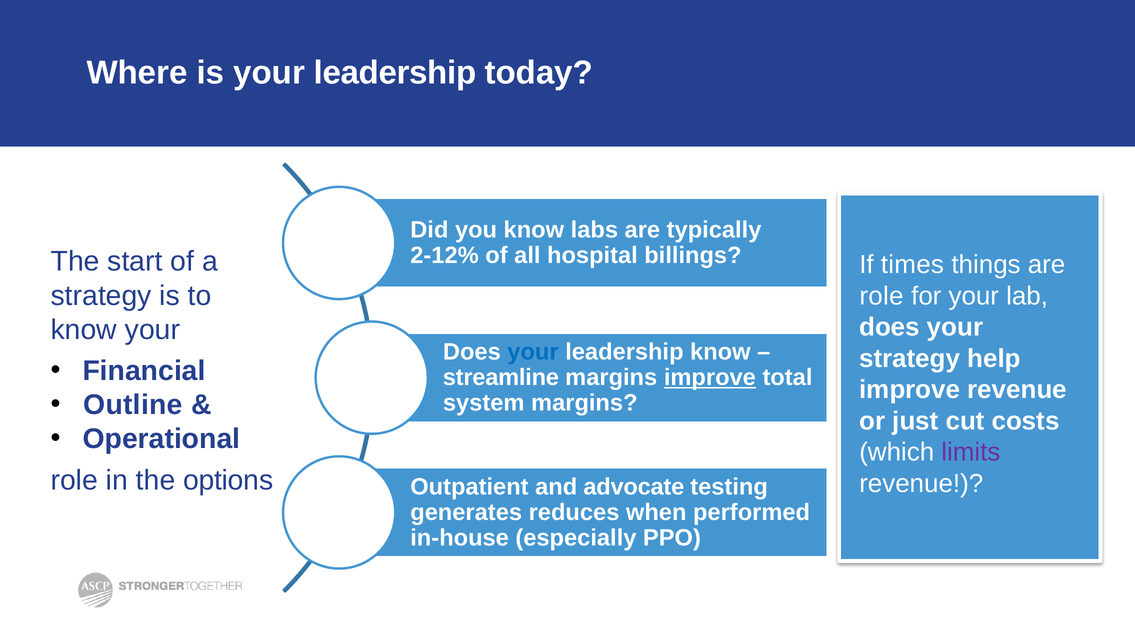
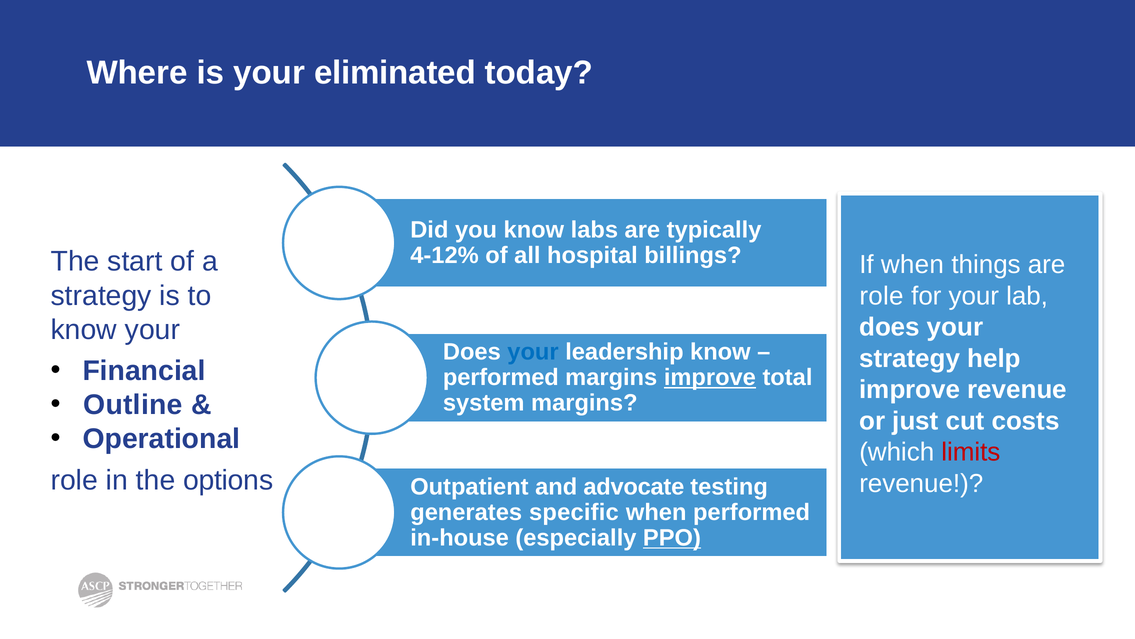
is your leadership: leadership -> eliminated (395, 73)
2-12%: 2-12% -> 4-12% (445, 255)
If times: times -> when (912, 265)
streamline: streamline -> performed (501, 377)
limits colour: purple -> red (971, 452)
reduces: reduces -> specific (574, 512)
PPO underline: none -> present (672, 537)
